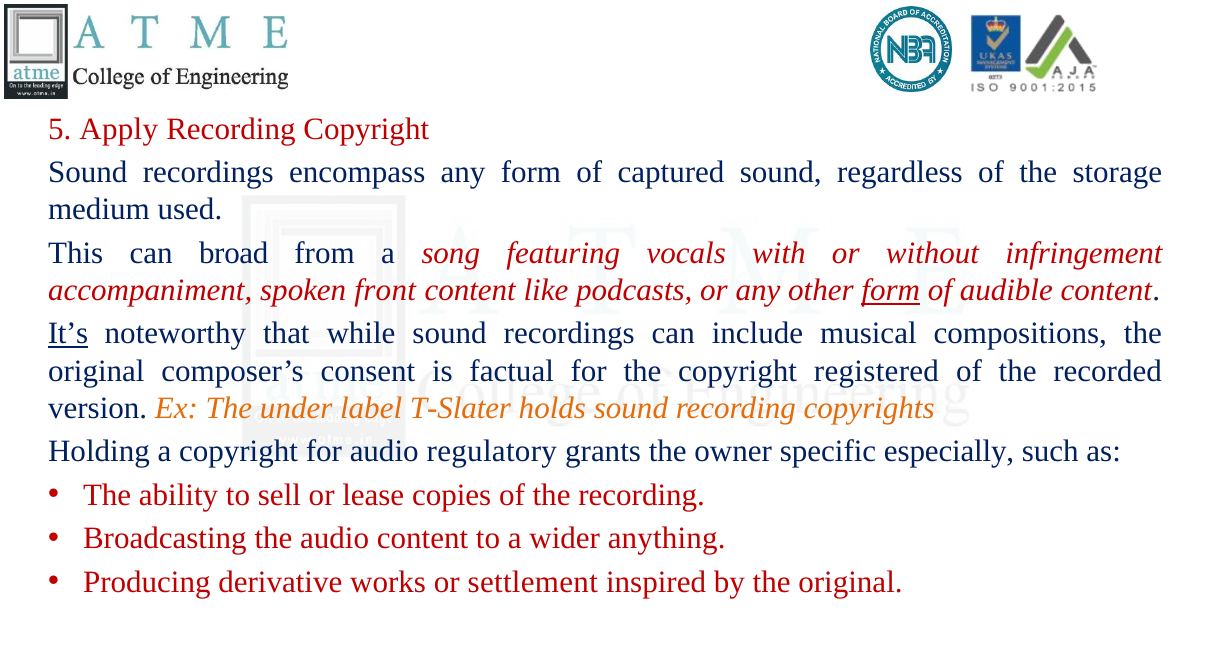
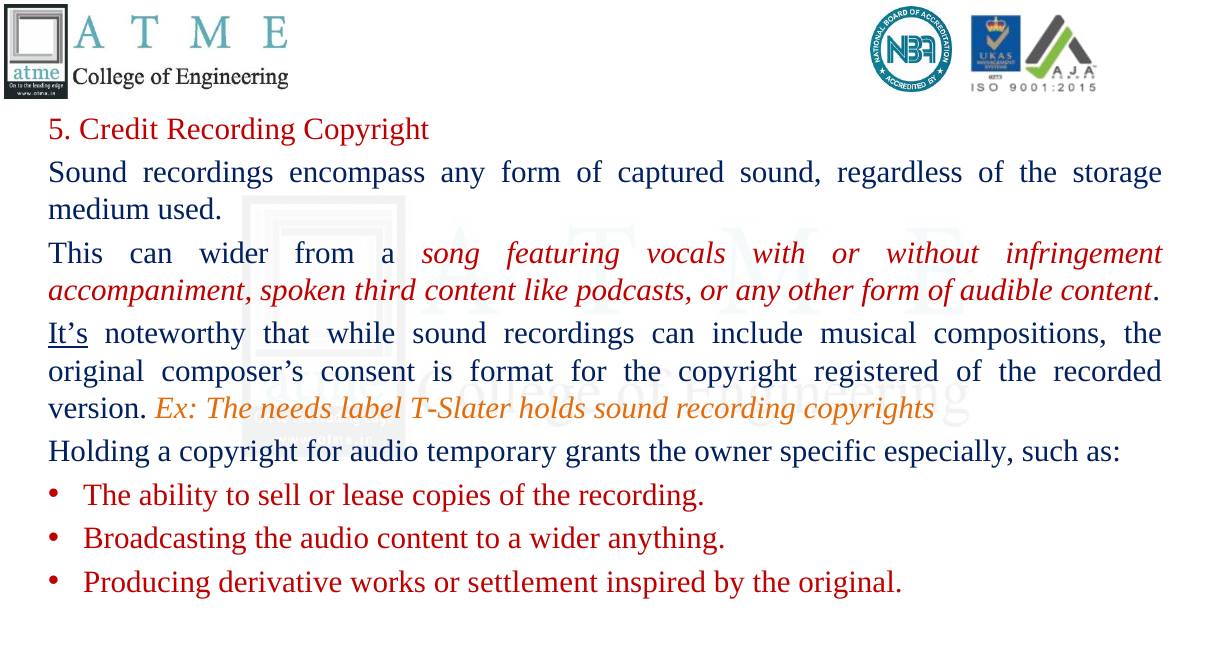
Apply: Apply -> Credit (119, 129)
can broad: broad -> wider (234, 253)
front: front -> third (385, 290)
form underline: present -> none (891, 290)
factual: factual -> format (512, 371)
under: under -> needs (296, 408)
regulatory: regulatory -> temporary (492, 452)
